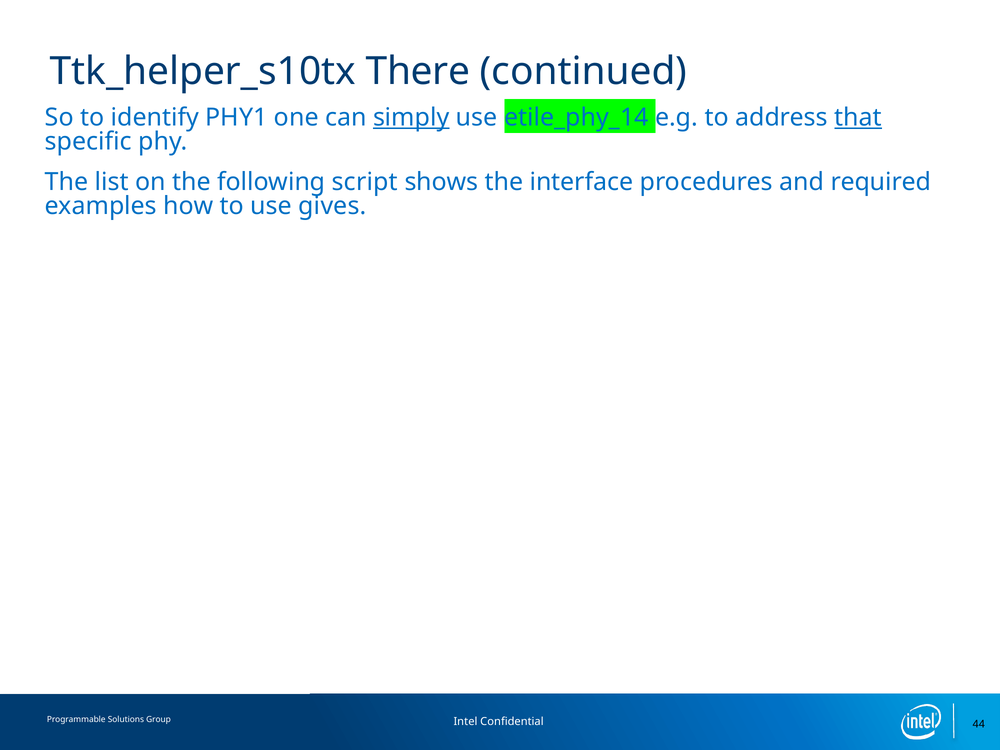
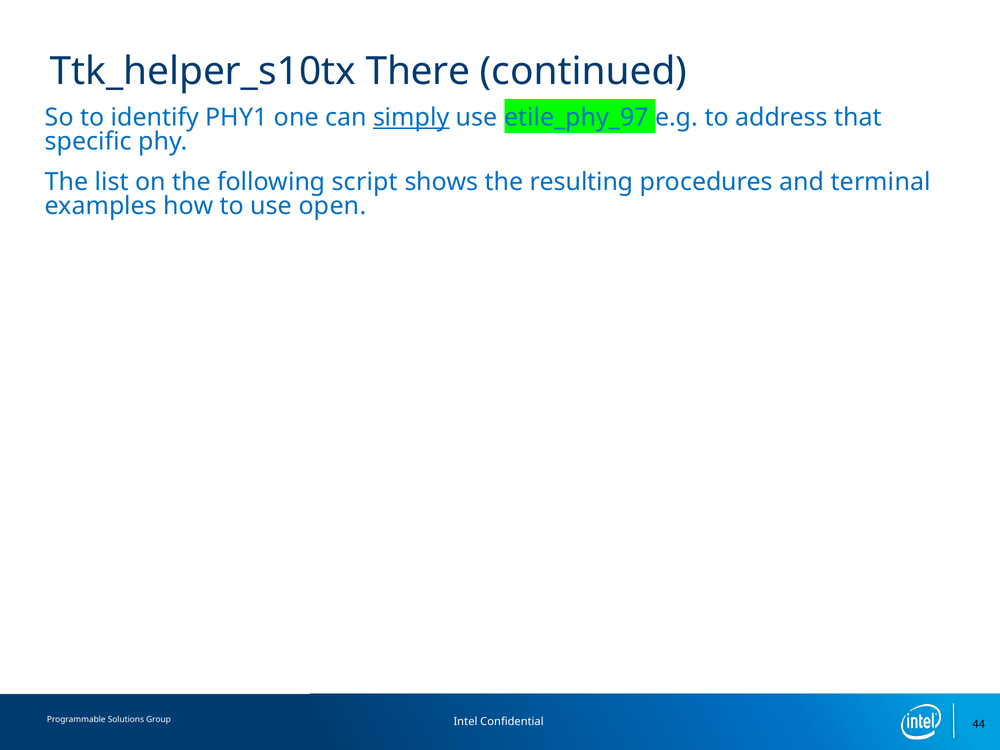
etile_phy_14: etile_phy_14 -> etile_phy_97 (576, 118)
that underline: present -> none (858, 118)
interface: interface -> resulting (582, 182)
required: required -> terminal (881, 182)
gives: gives -> open (332, 206)
